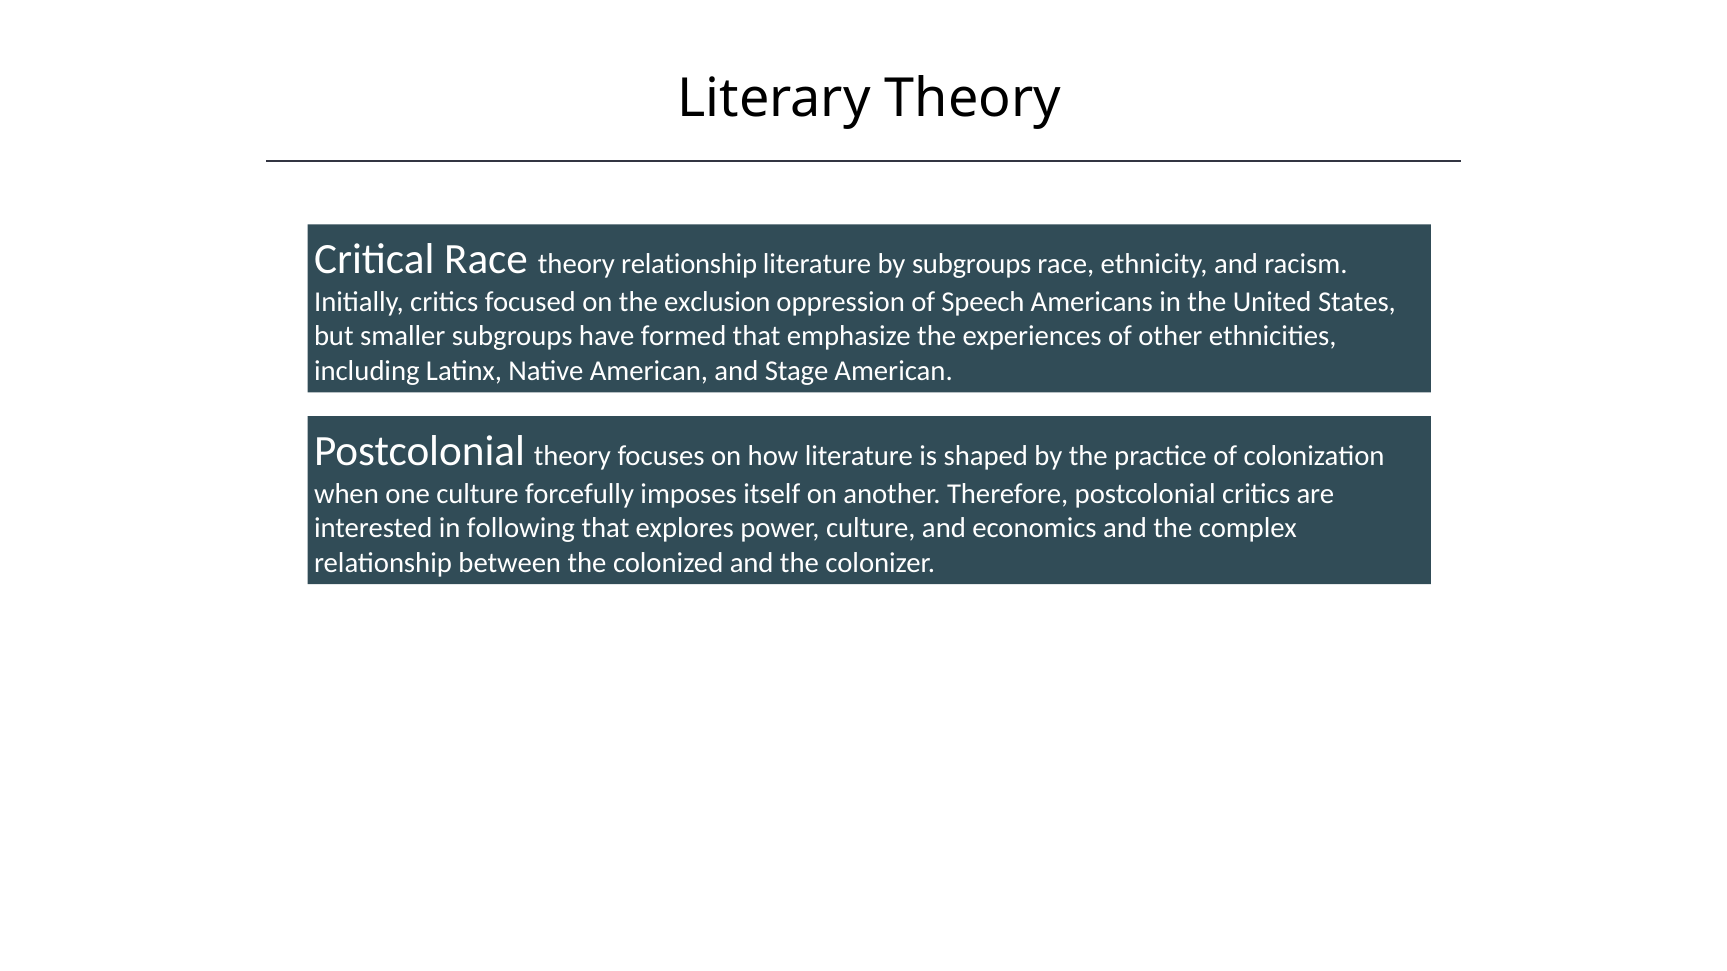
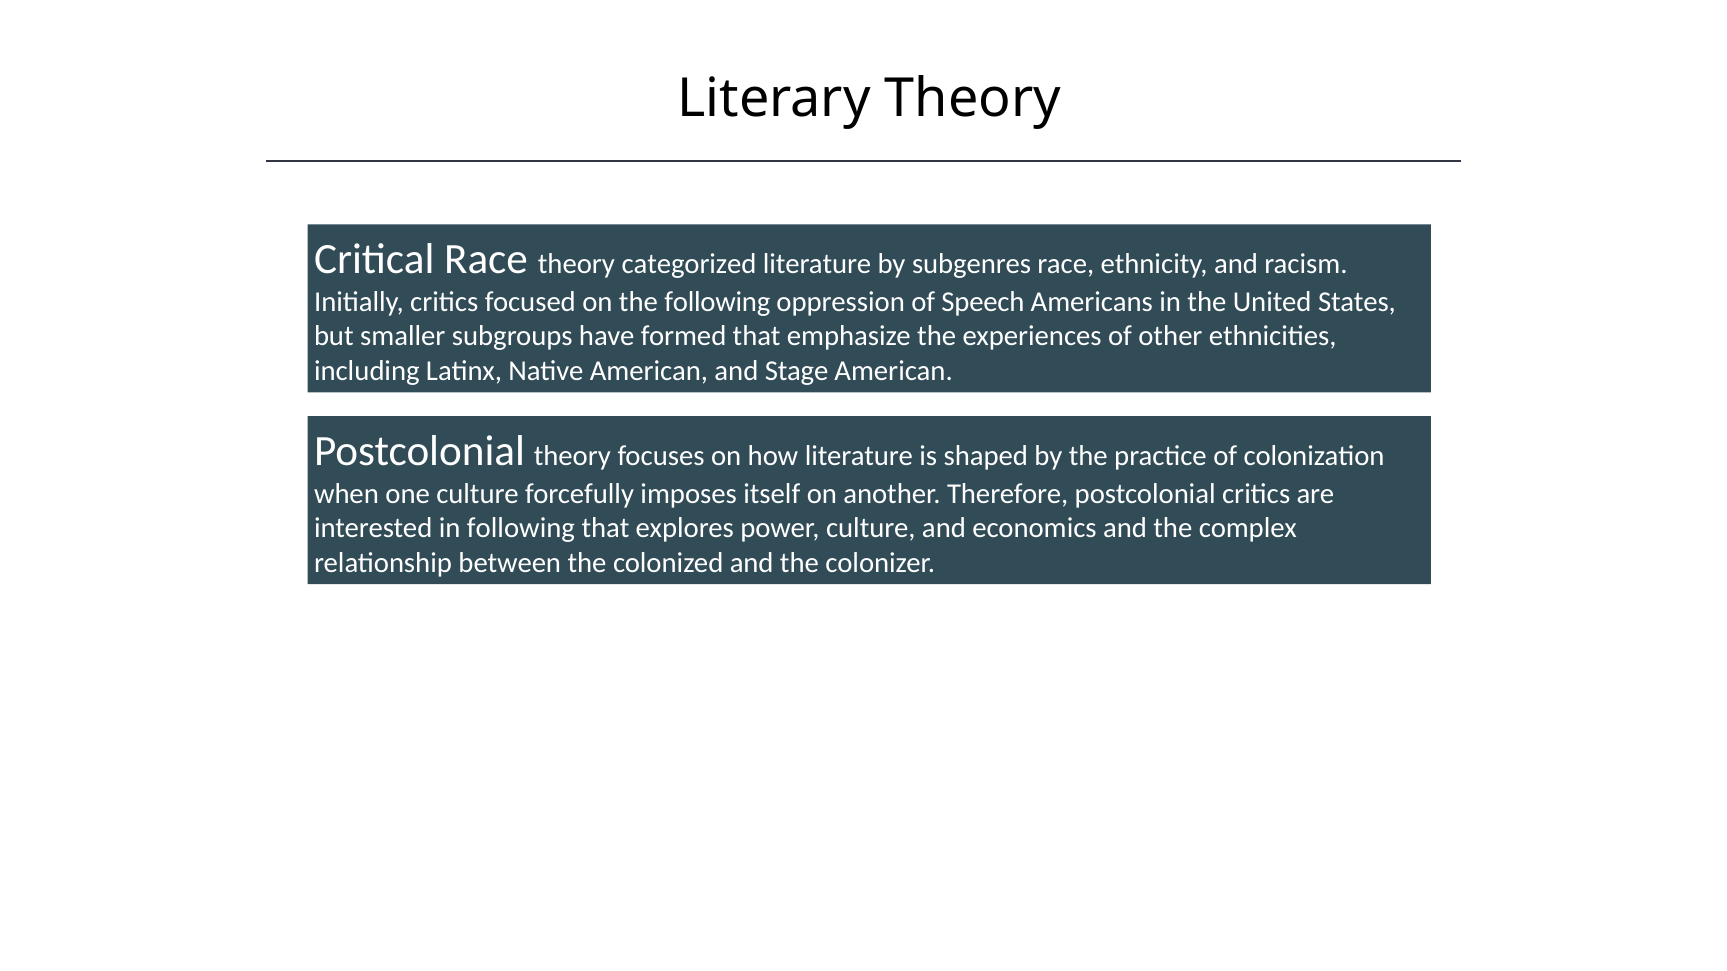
theory relationship: relationship -> categorized (689, 264)
by subgroups: subgroups -> subgenres (972, 264)
the exclusion: exclusion -> following (717, 302)
